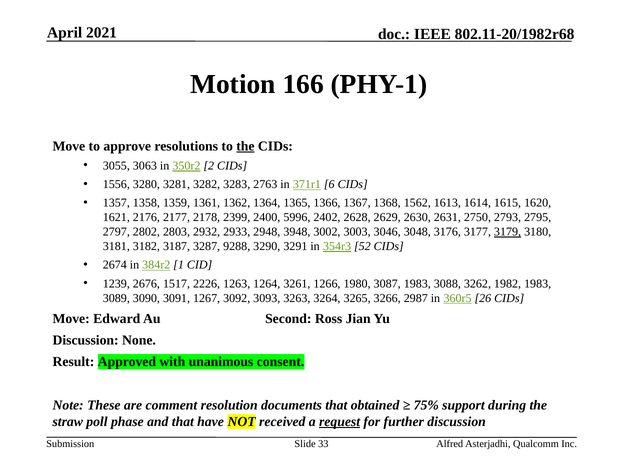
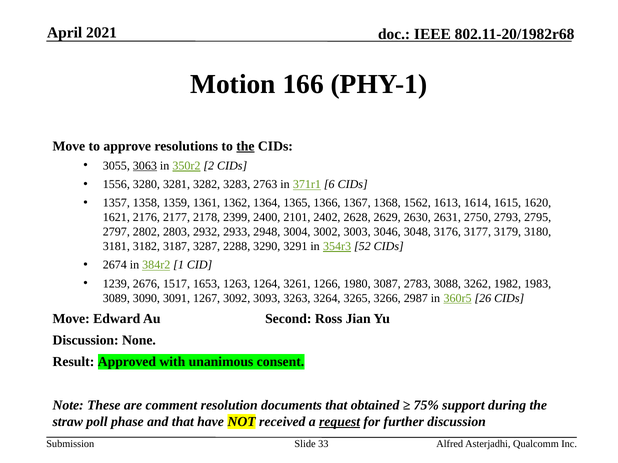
3063 underline: none -> present (145, 166)
5996: 5996 -> 2101 (297, 218)
3948: 3948 -> 3004 (297, 232)
3179 underline: present -> none (508, 232)
9288: 9288 -> 2288 (237, 247)
2226: 2226 -> 1653 (207, 284)
3087 1983: 1983 -> 2783 (417, 284)
